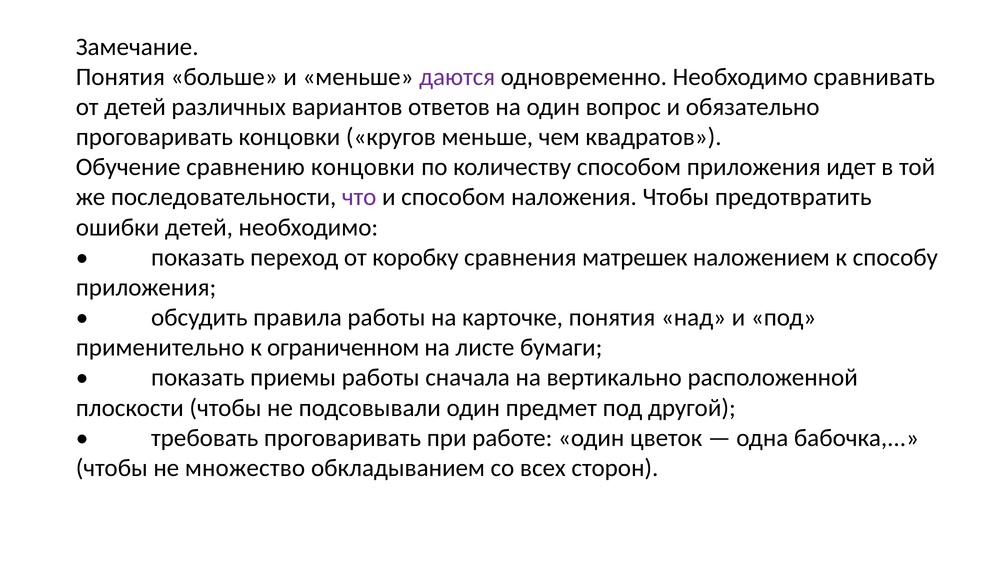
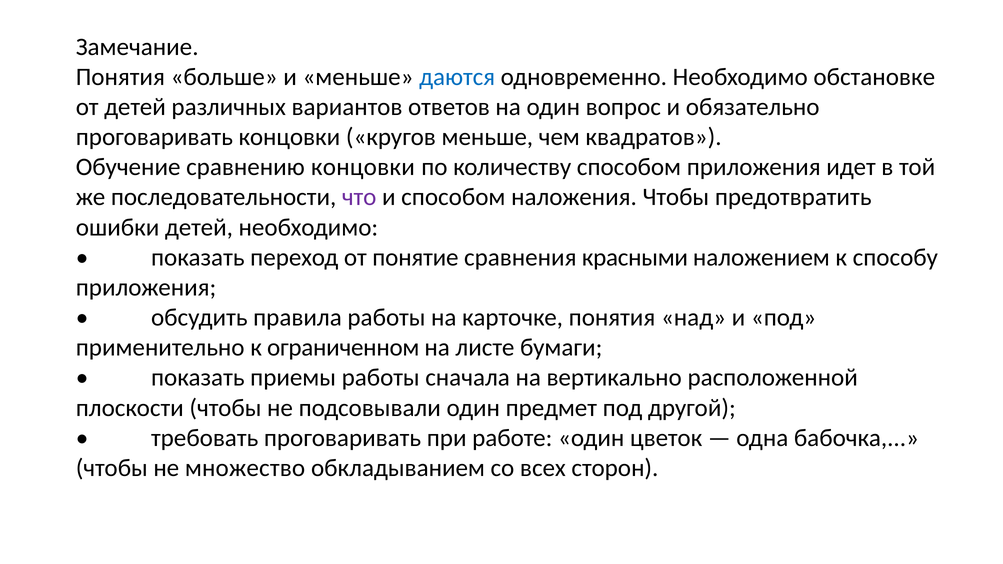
даются colour: purple -> blue (457, 77)
сравнивать: сравнивать -> обстановке (874, 77)
коробку: коробку -> понятие (415, 257)
матрешек: матрешек -> красными (635, 257)
